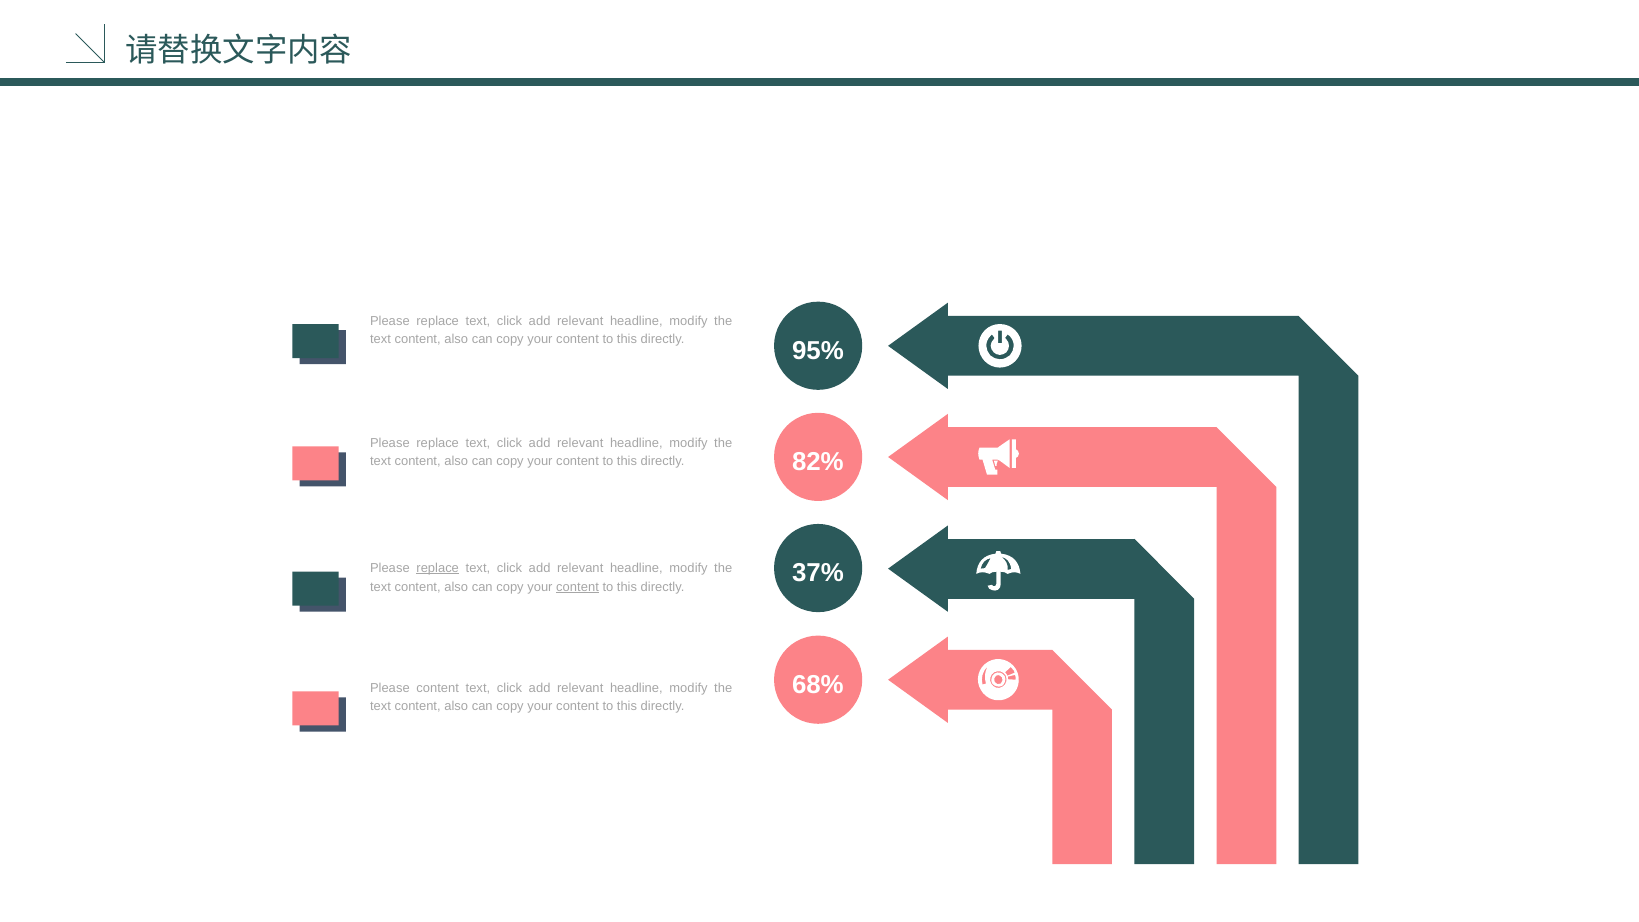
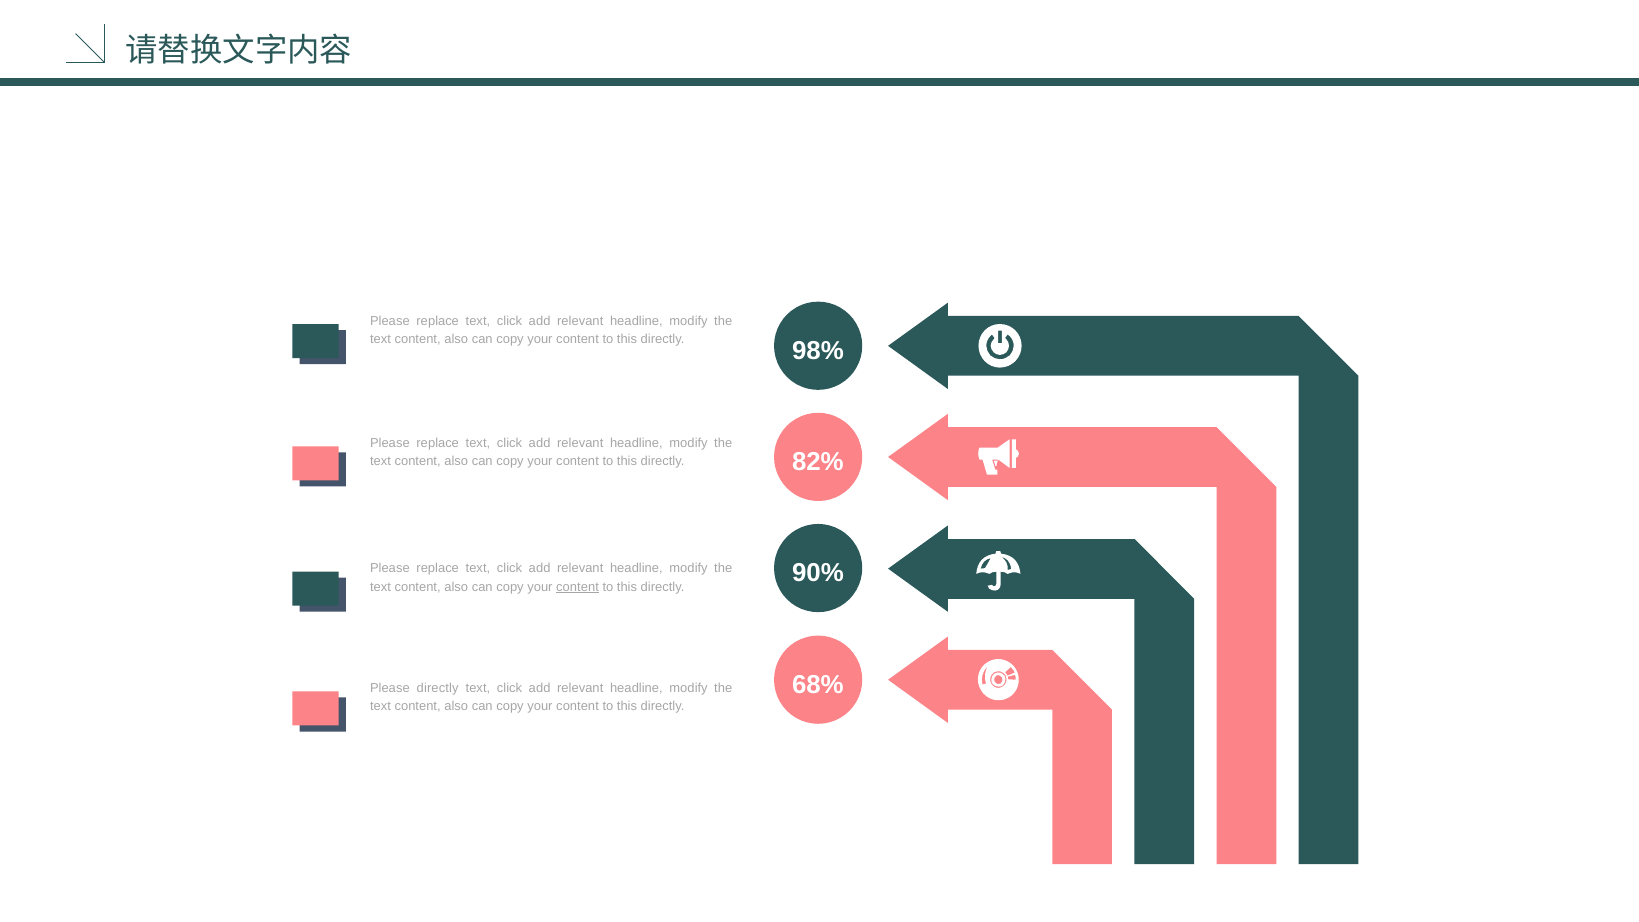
95%: 95% -> 98% (818, 350)
37%: 37% -> 90% (818, 573)
replace underline: present -> none (438, 568)
Please content: content -> directly (438, 688)
